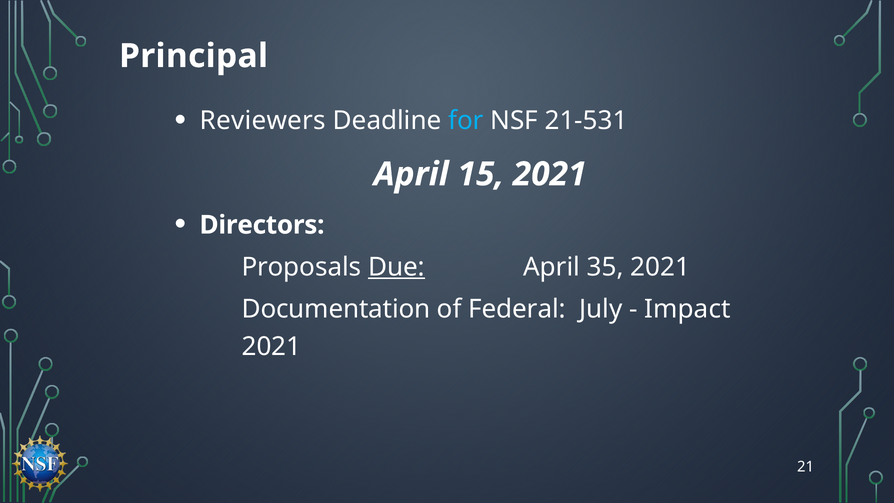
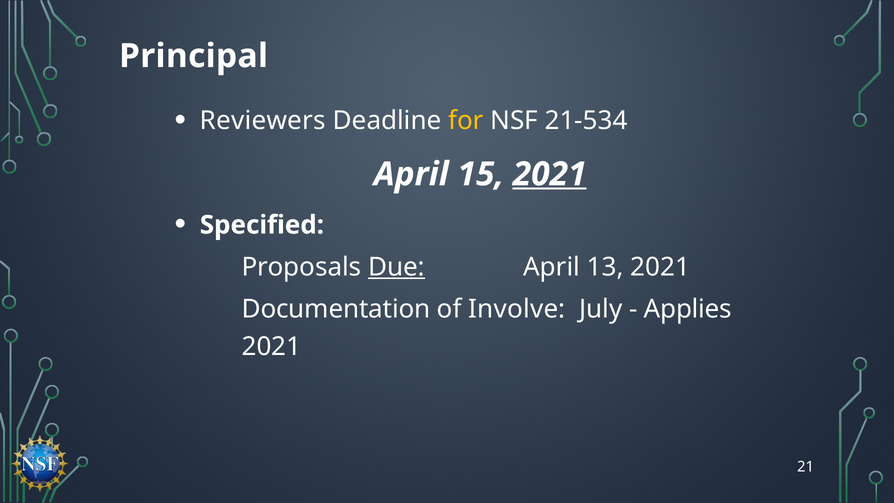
for colour: light blue -> yellow (466, 121)
21-531: 21-531 -> 21-534 (586, 121)
2021 underline: none -> present (550, 174)
Directors: Directors -> Specified (262, 225)
35: 35 -> 13 (605, 267)
Federal: Federal -> Involve (517, 309)
Impact: Impact -> Applies (688, 309)
